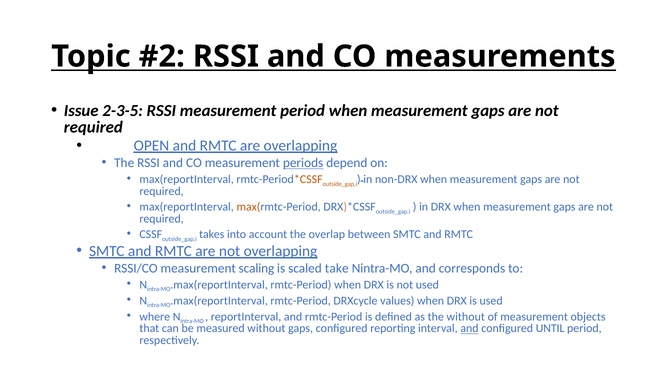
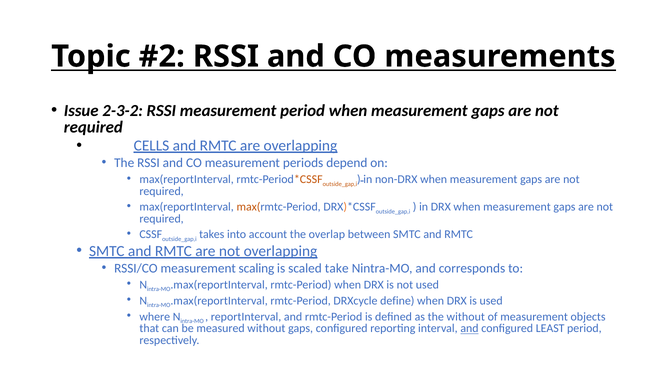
2-3-5: 2-3-5 -> 2-3-2 (123, 111)
OPEN: OPEN -> CELLS (152, 146)
periods underline: present -> none (303, 163)
values: values -> define (397, 301)
UNTIL: UNTIL -> LEAST (550, 329)
